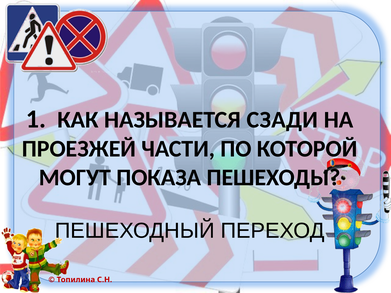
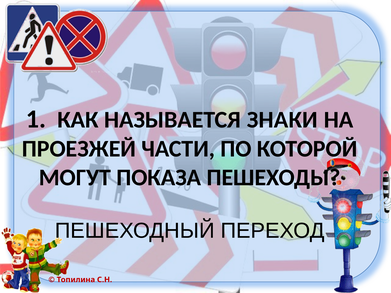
СЗАДИ: СЗАДИ -> ЗНАКИ (282, 120)
